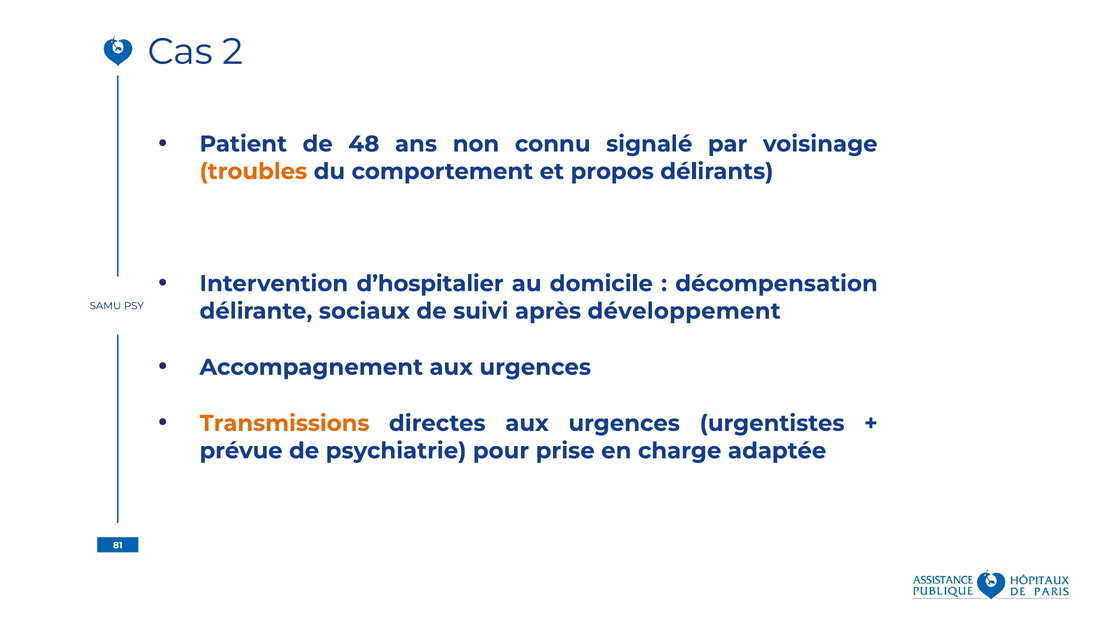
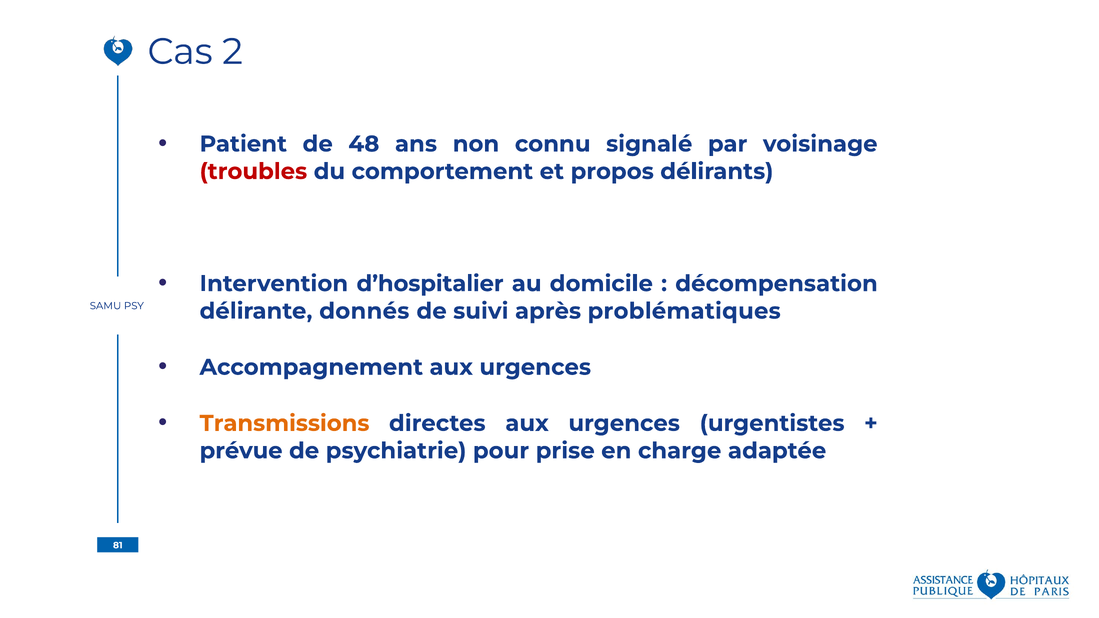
troubles colour: orange -> red (253, 172)
sociaux: sociaux -> donnés (364, 311)
développement: développement -> problématiques (684, 311)
